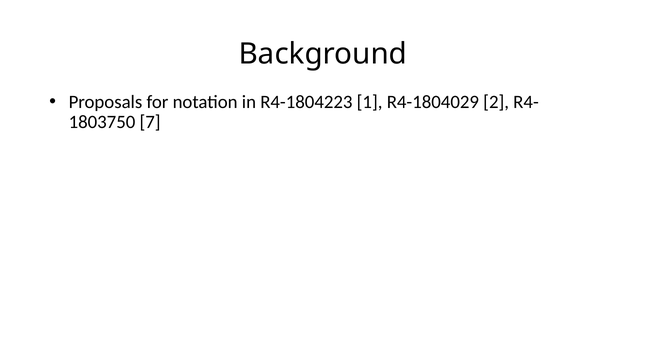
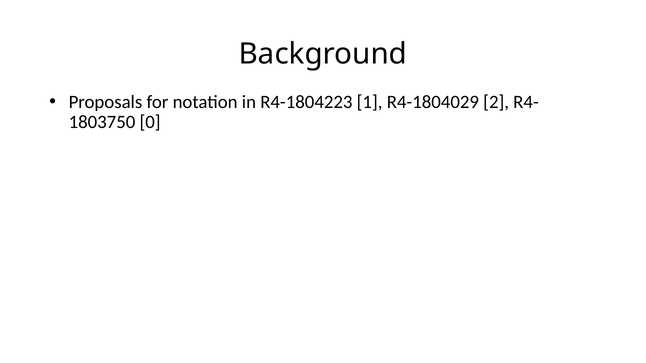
7: 7 -> 0 (150, 122)
